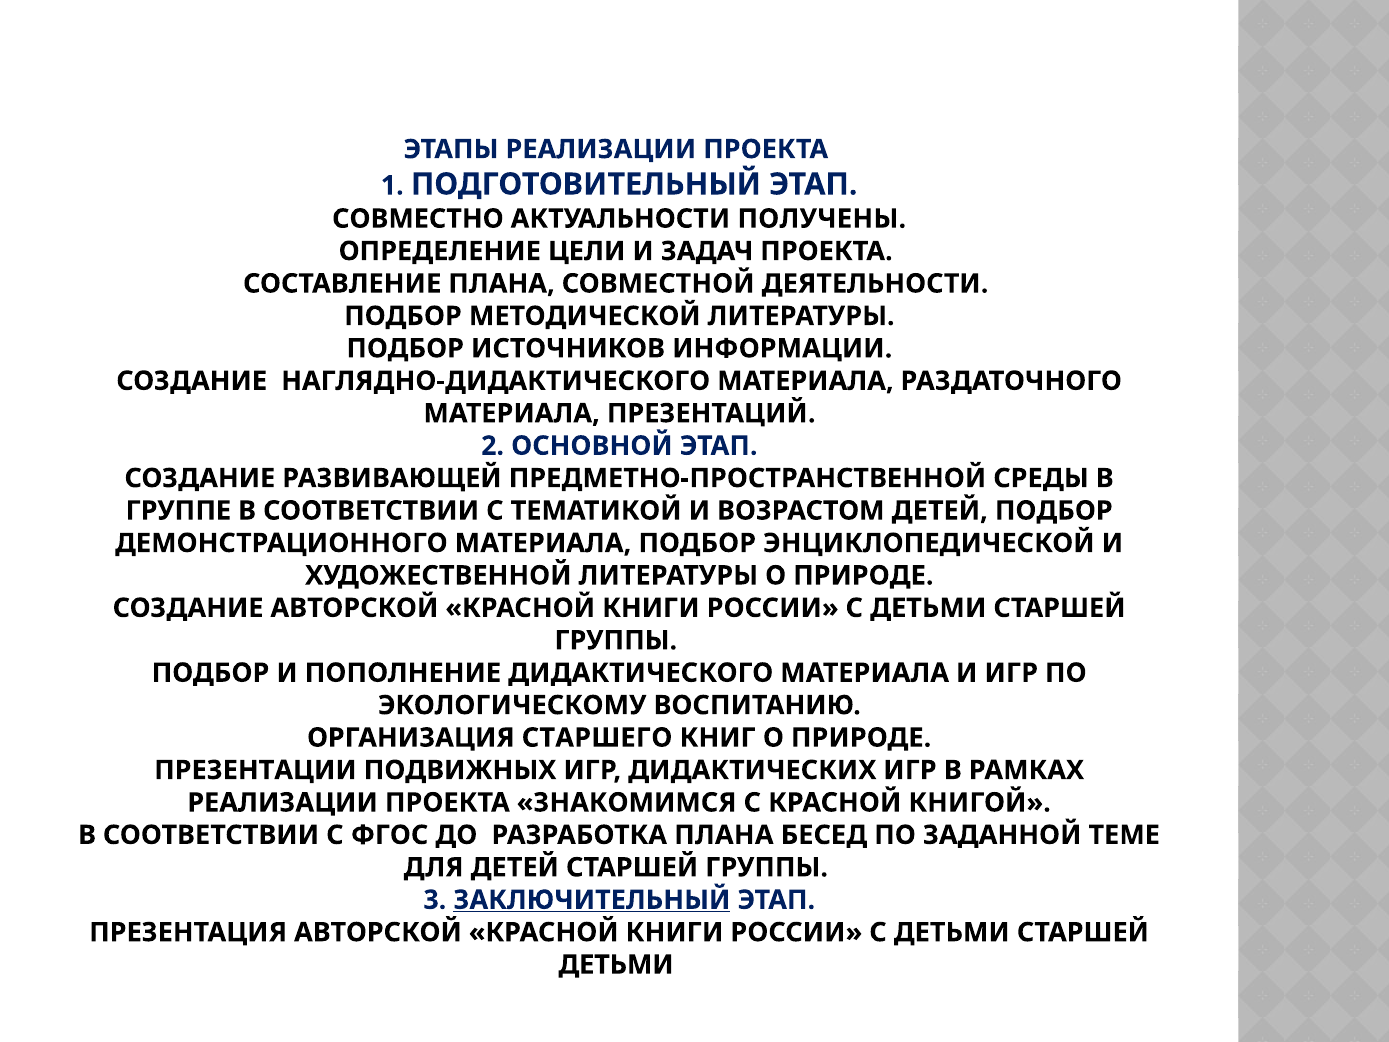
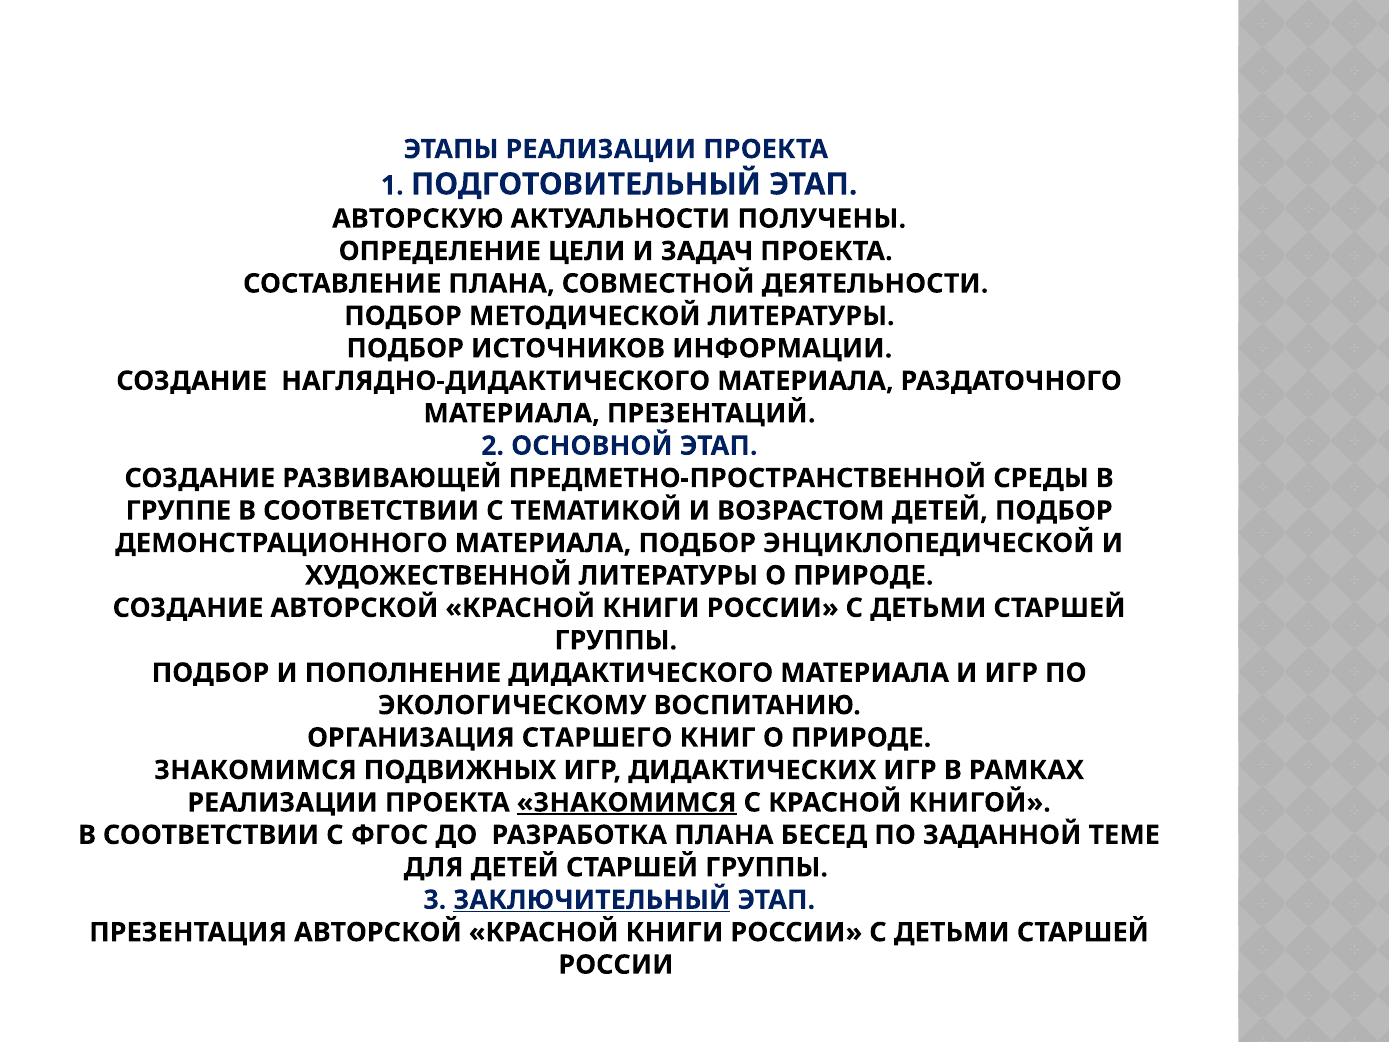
СОВМЕСТНО: СОВМЕСТНО -> АВТОРСКУЮ (418, 219)
ПРЕЗЕНТАЦИИ: ПРЕЗЕНТАЦИИ -> ЗНАКОМИМСЯ (255, 770)
ЗНАКОМИМСЯ underline: none -> present (627, 802)
ДЕТЬМИ: ДЕТЬМИ -> РОССИИ (616, 965)
